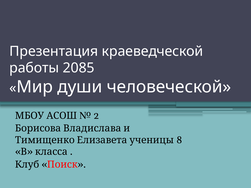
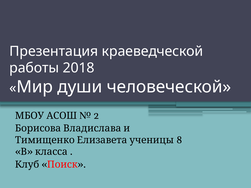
2085: 2085 -> 2018 (79, 68)
